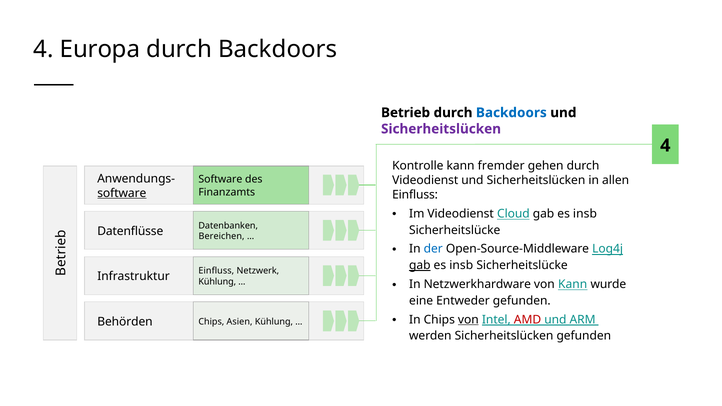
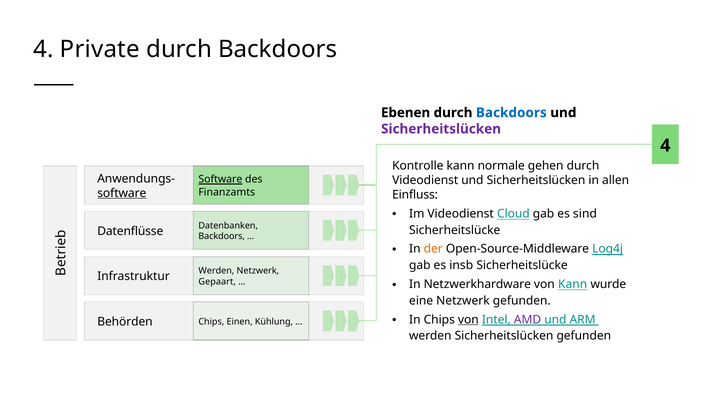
Europa: Europa -> Private (100, 49)
Betrieb: Betrieb -> Ebenen (406, 113)
fremder: fremder -> normale (501, 166)
Software underline: none -> present (220, 179)
insb: insb -> sind (585, 214)
Bereichen: Bereichen -> Backdoors (222, 236)
der colour: blue -> orange (433, 249)
gab underline: present -> none (420, 265)
Einfluss: Einfluss -> Werden (216, 271)
Kühlung: Kühlung -> Gepaart (217, 282)
eine Entweder: Entweder -> Netzwerk (463, 301)
AMD colour: red -> purple (528, 320)
Asien: Asien -> Einen (240, 322)
